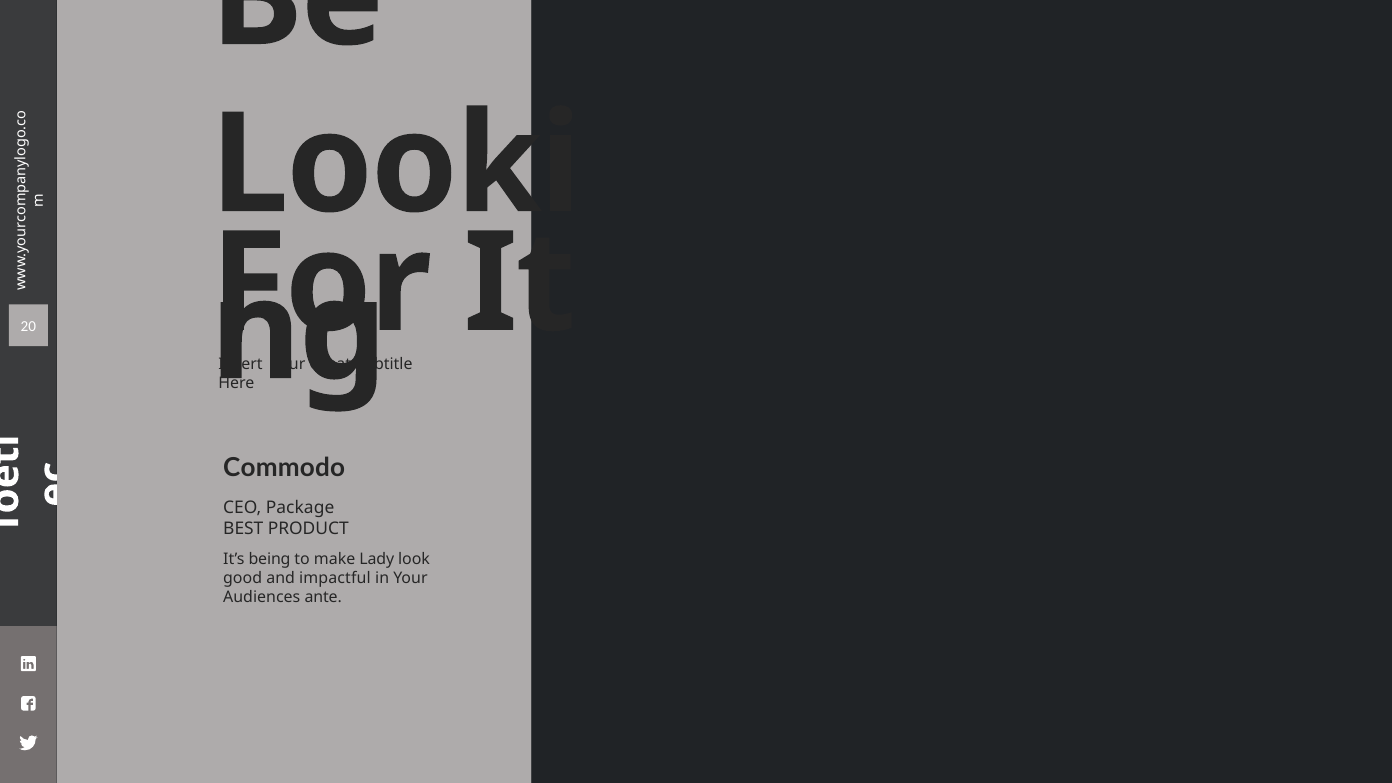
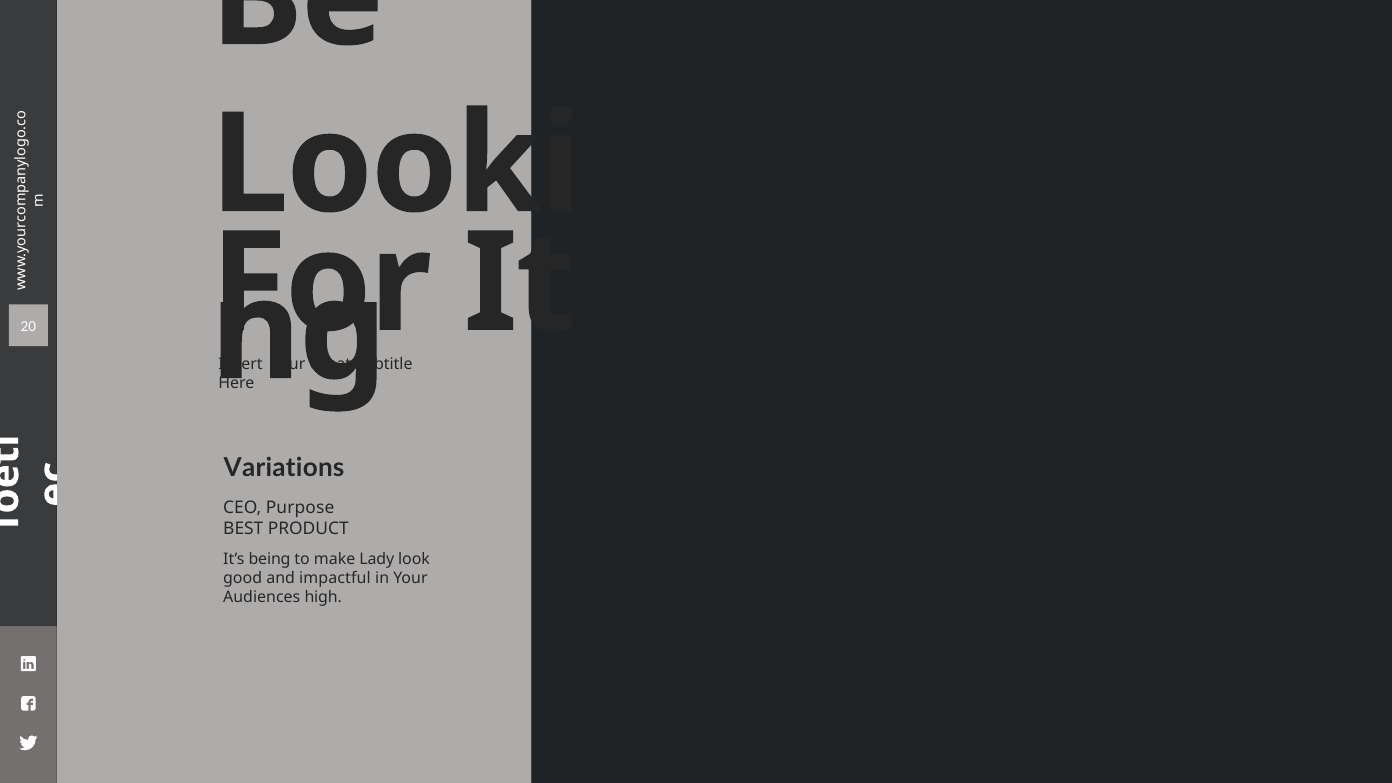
Commodo: Commodo -> Variations (284, 467)
Package: Package -> Purpose (300, 508)
ante: ante -> high (323, 598)
